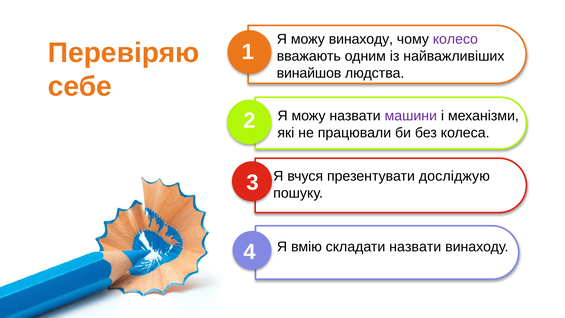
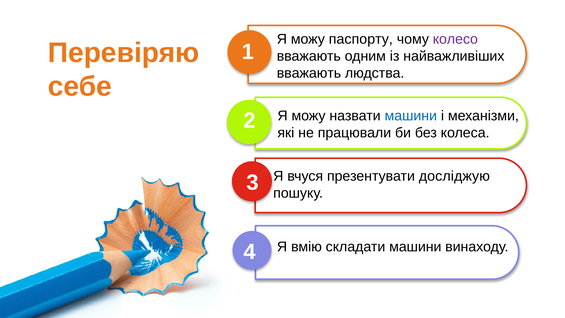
можу винаходу: винаходу -> паспорту (361, 39)
винайшов: винайшов -> вважають (309, 73)
машини colour: purple -> blue (411, 116)
складати назвати: назвати -> машини (415, 247)
